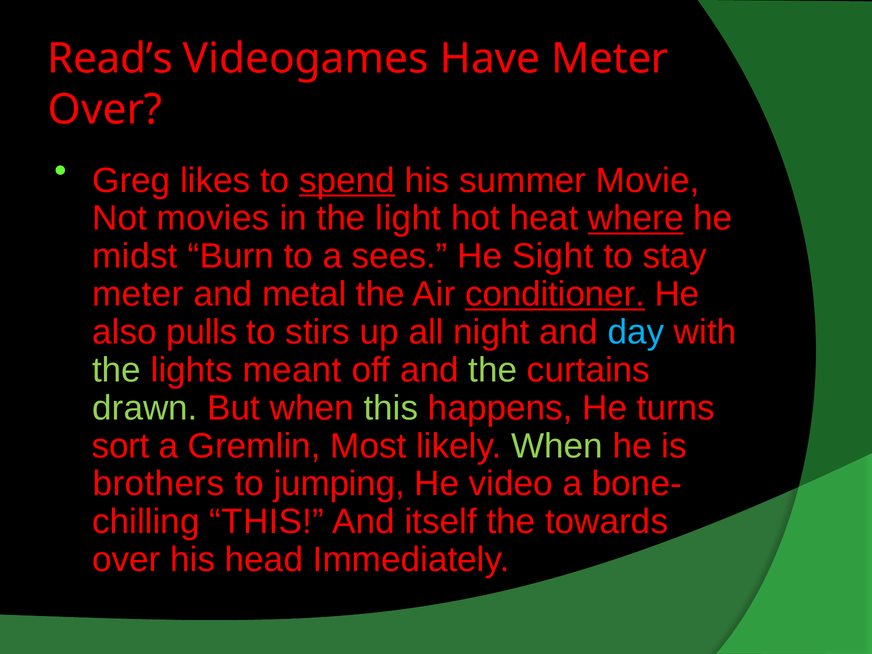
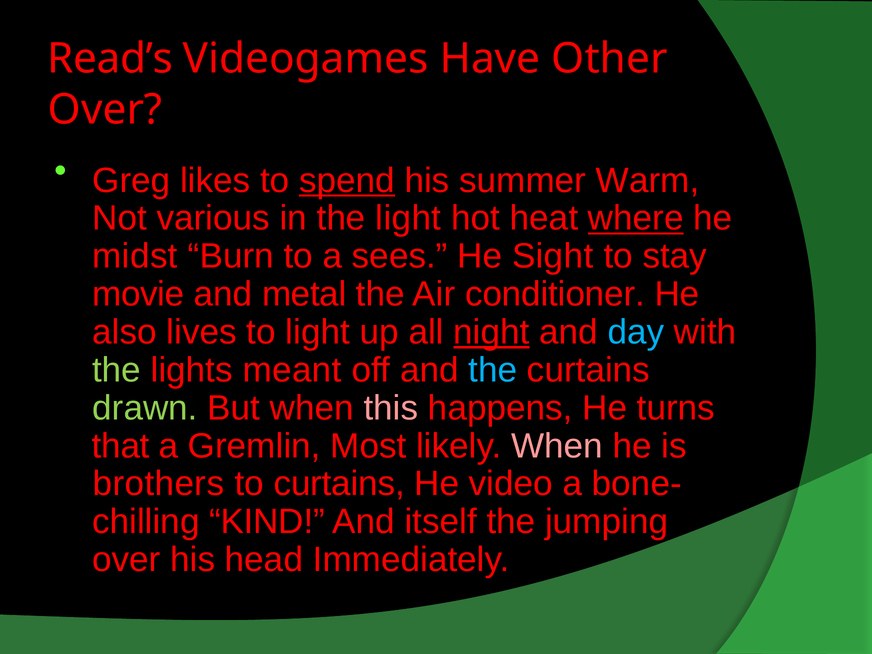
Have Meter: Meter -> Other (610, 59)
Movie: Movie -> Warm (648, 180)
movies: movies -> various (213, 218)
meter: meter -> movie (138, 294)
conditioner underline: present -> none (555, 294)
pulls: pulls -> lives (202, 332)
to stirs: stirs -> light (318, 332)
night underline: none -> present (491, 332)
the colour: light green -> light blue (493, 370)
this colour: light green -> pink (391, 408)
sort: sort -> that (121, 446)
When colour: light green -> pink (557, 446)
to jumping: jumping -> curtains (339, 484)
THIS: THIS -> KIND (267, 522)
towards: towards -> jumping (607, 522)
